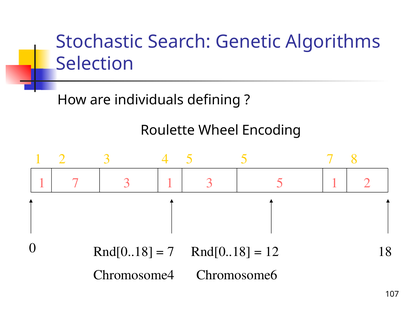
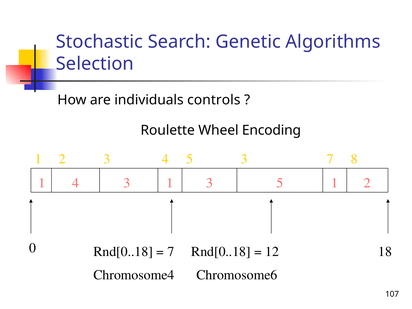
defining: defining -> controls (214, 100)
5 5: 5 -> 3 (244, 159)
1 7: 7 -> 4 (76, 183)
